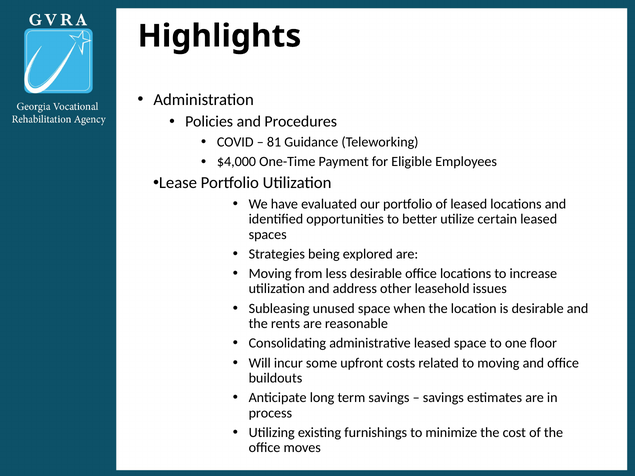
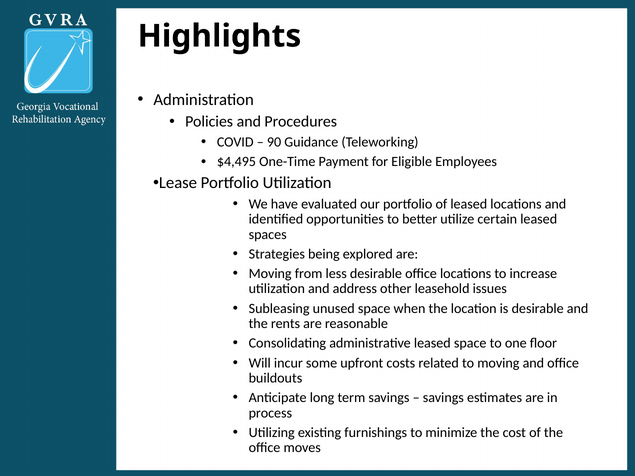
81: 81 -> 90 (274, 142)
$4,000: $4,000 -> $4,495 (236, 162)
